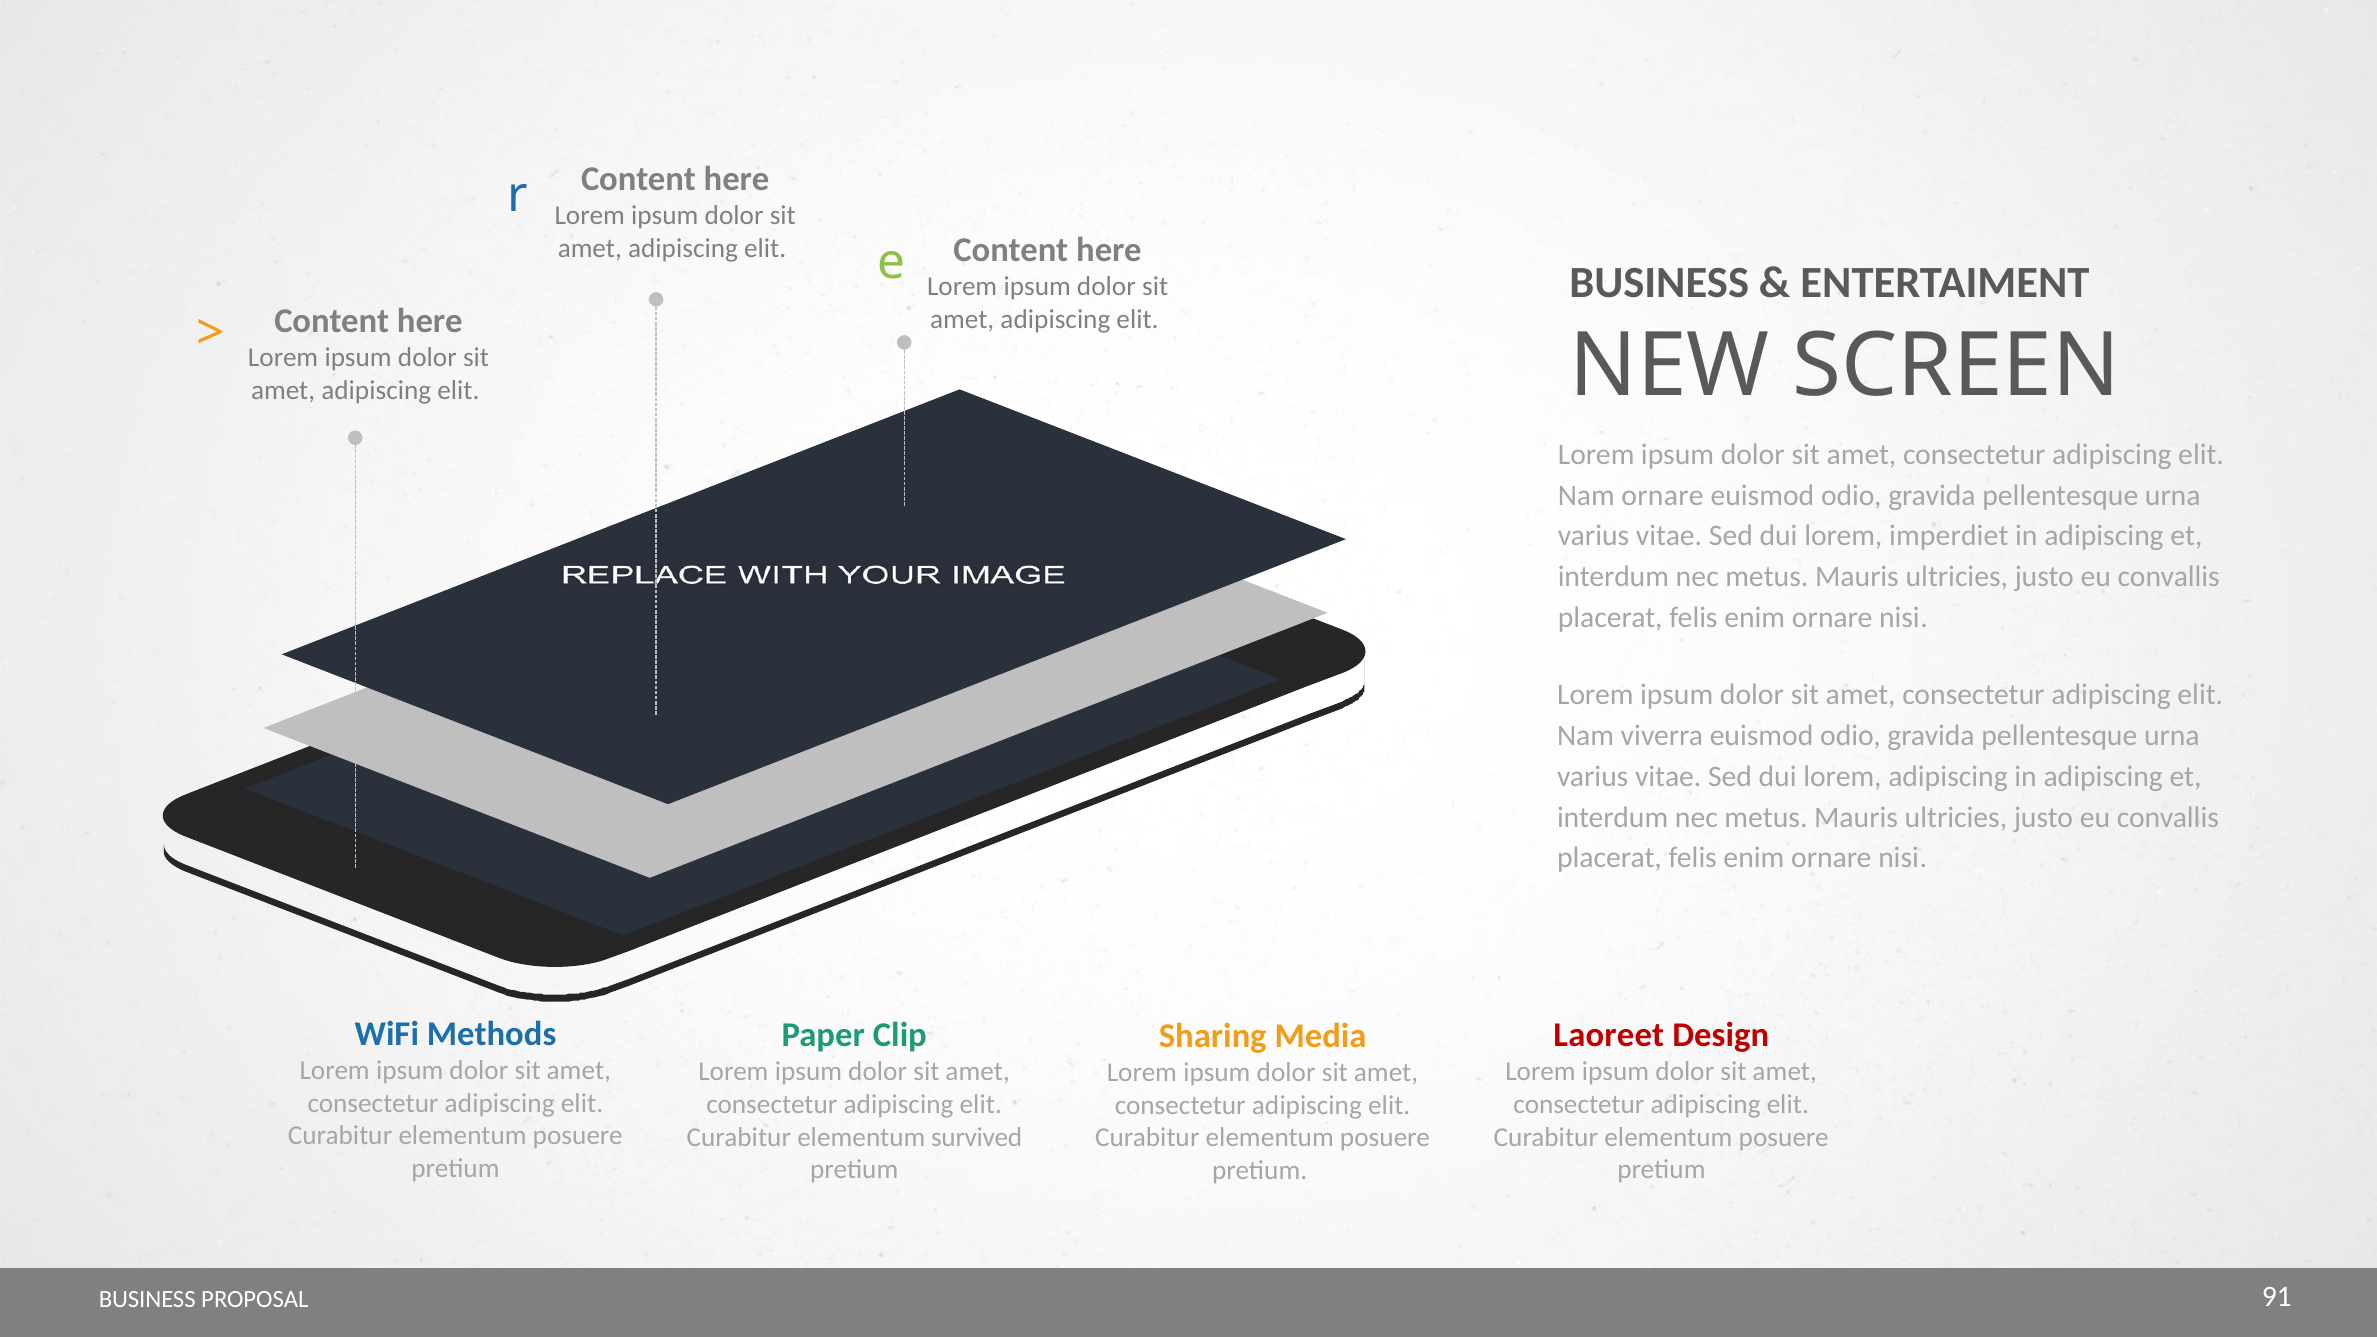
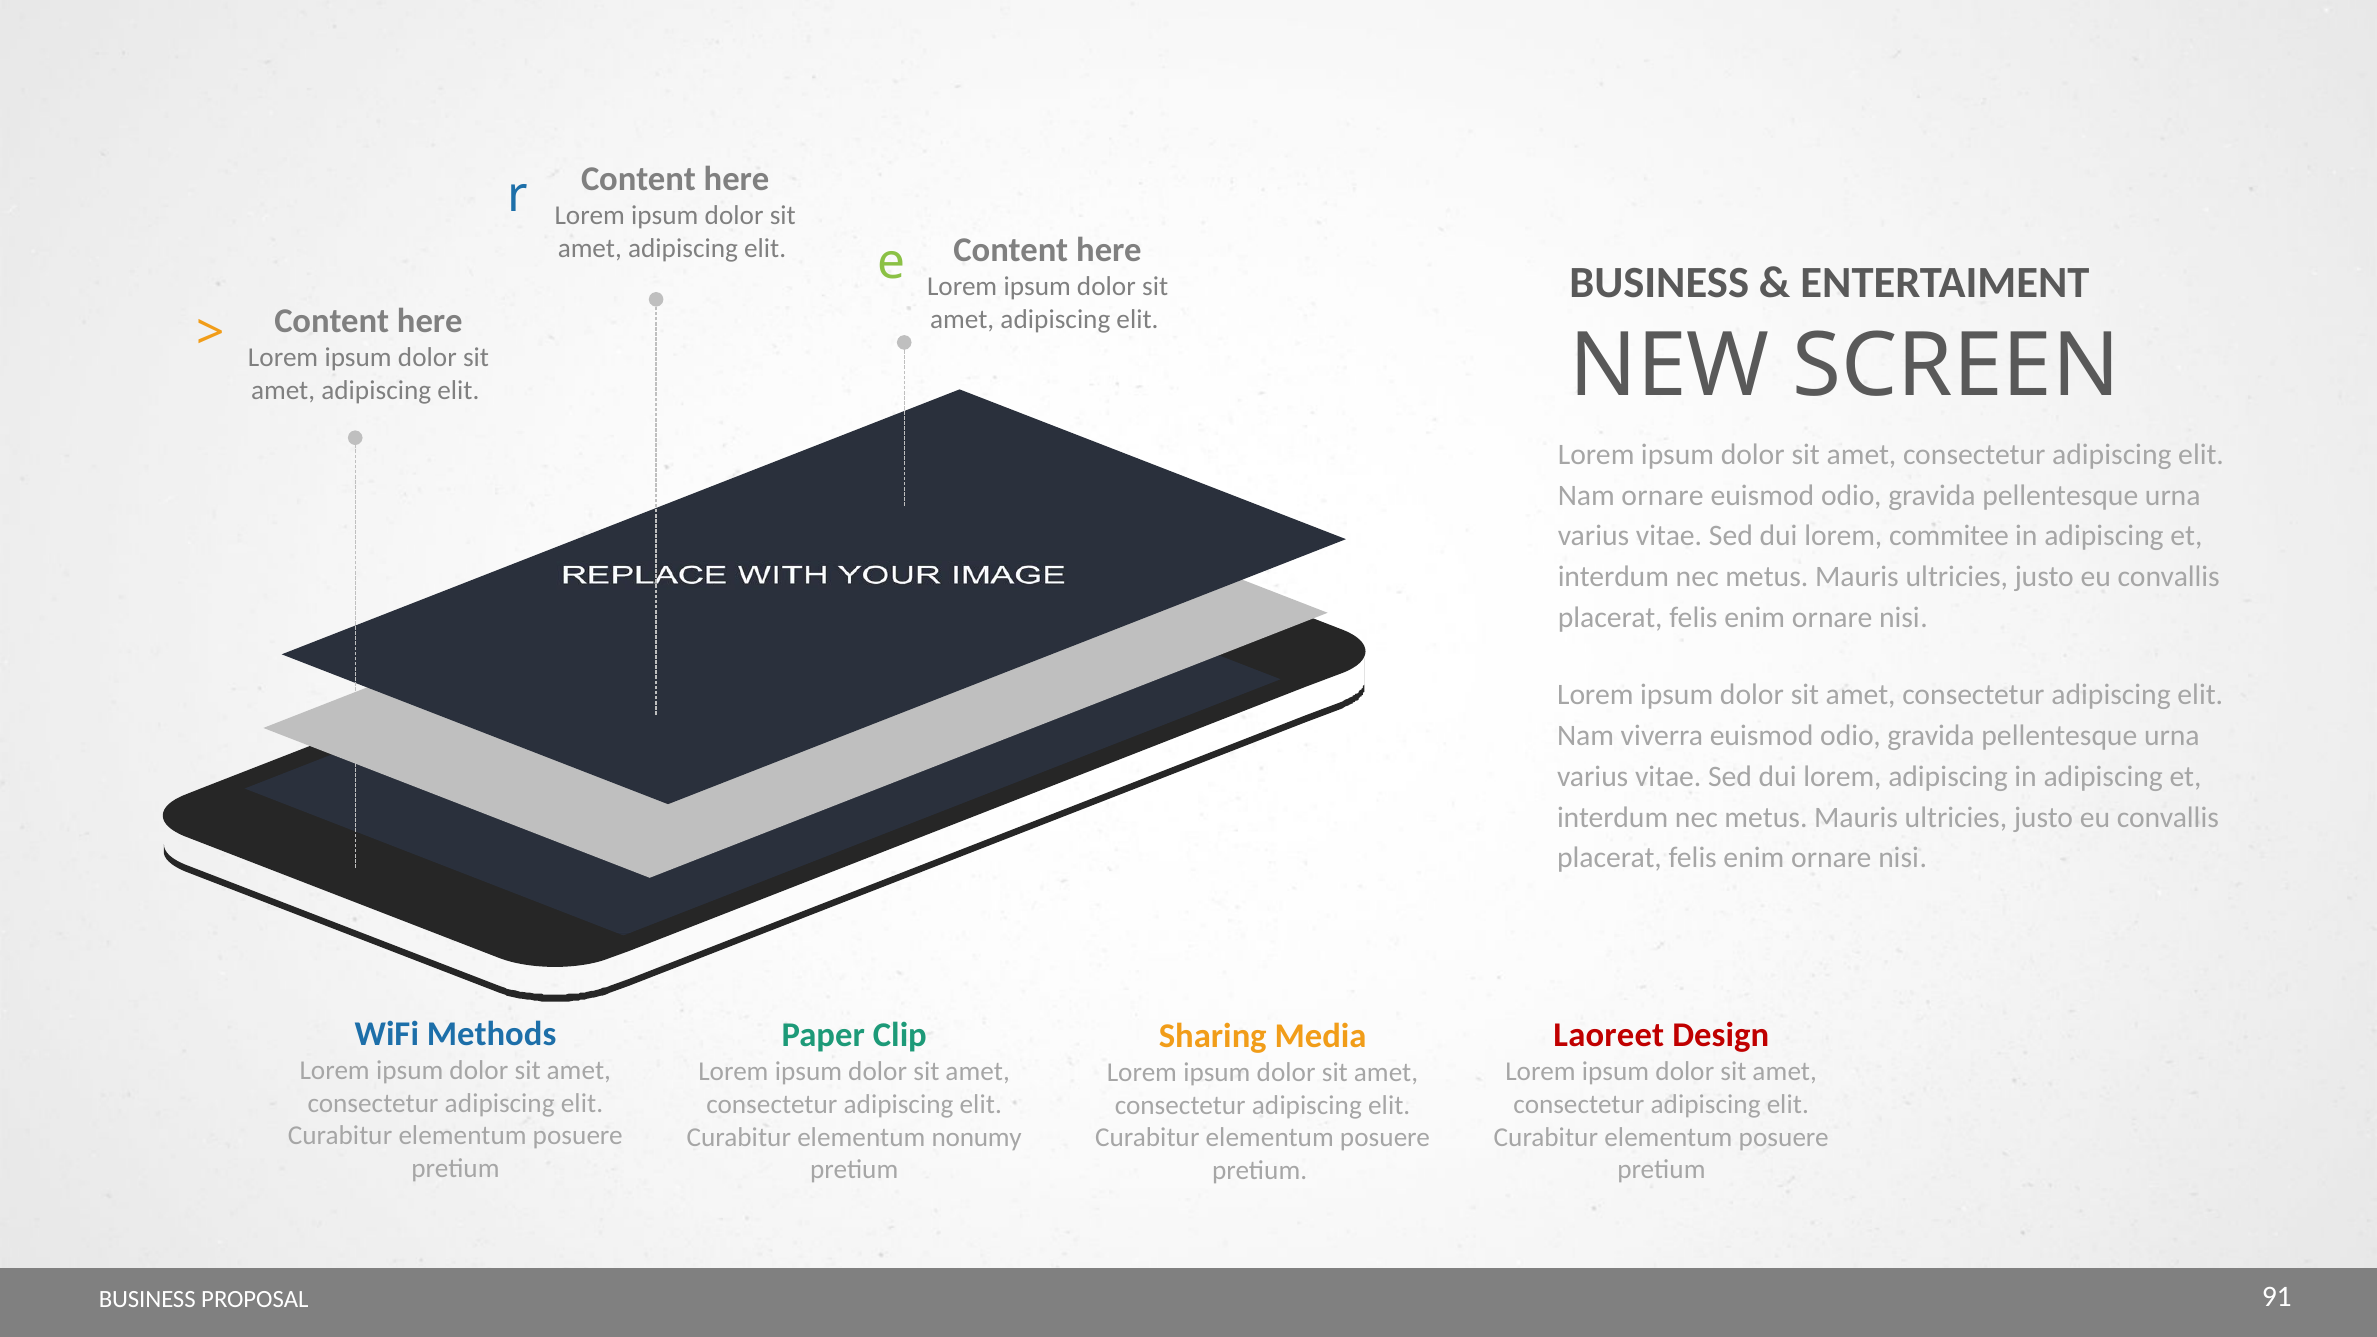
imperdiet: imperdiet -> commitee (1949, 536)
survived: survived -> nonumy (977, 1137)
